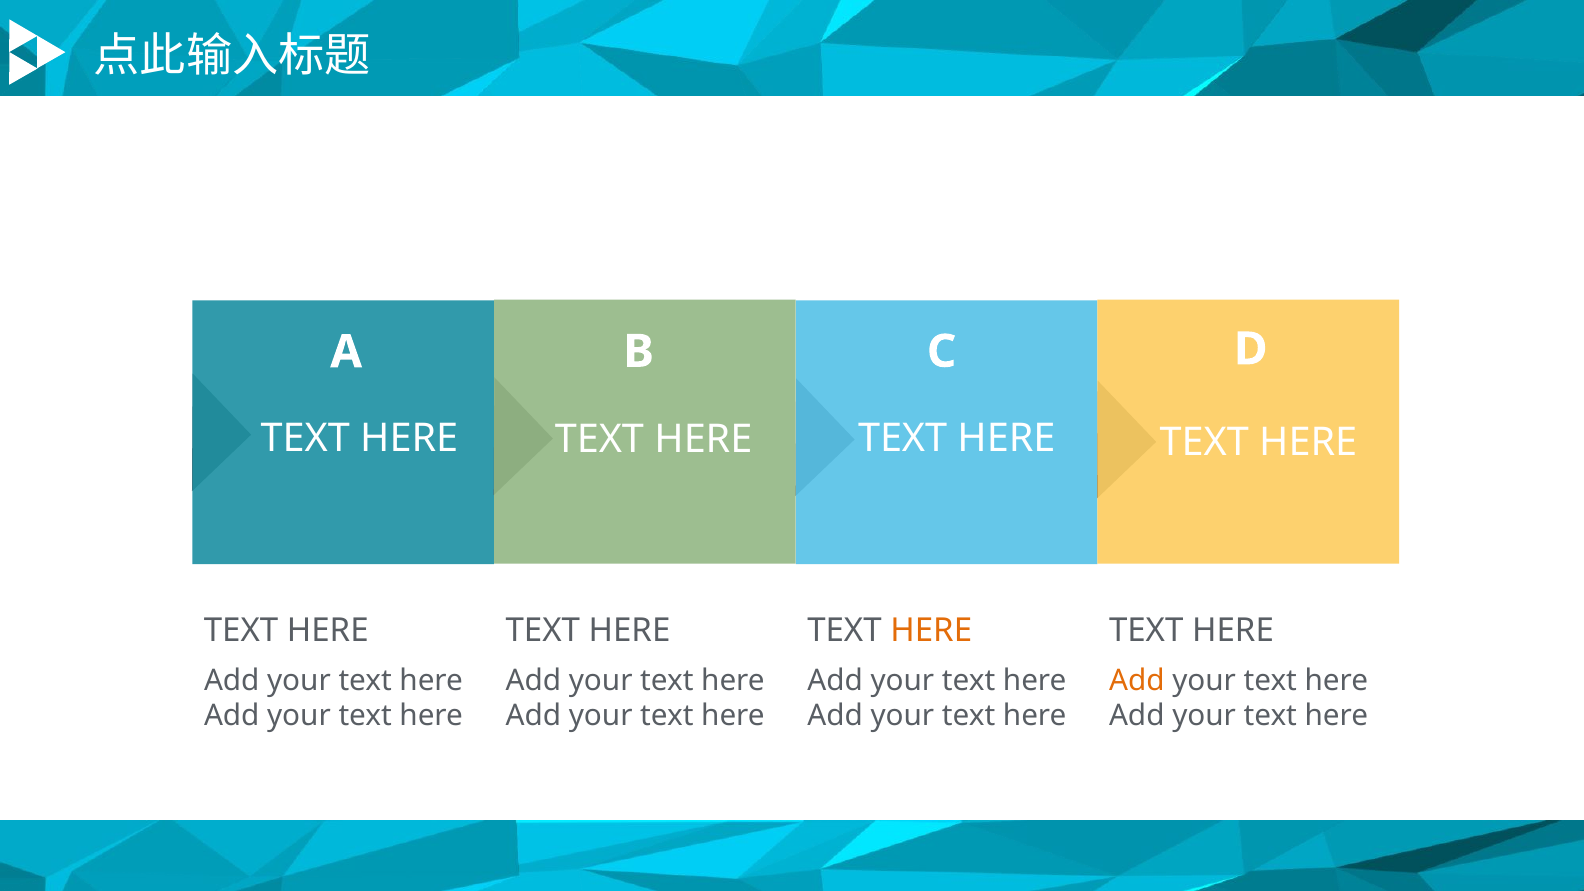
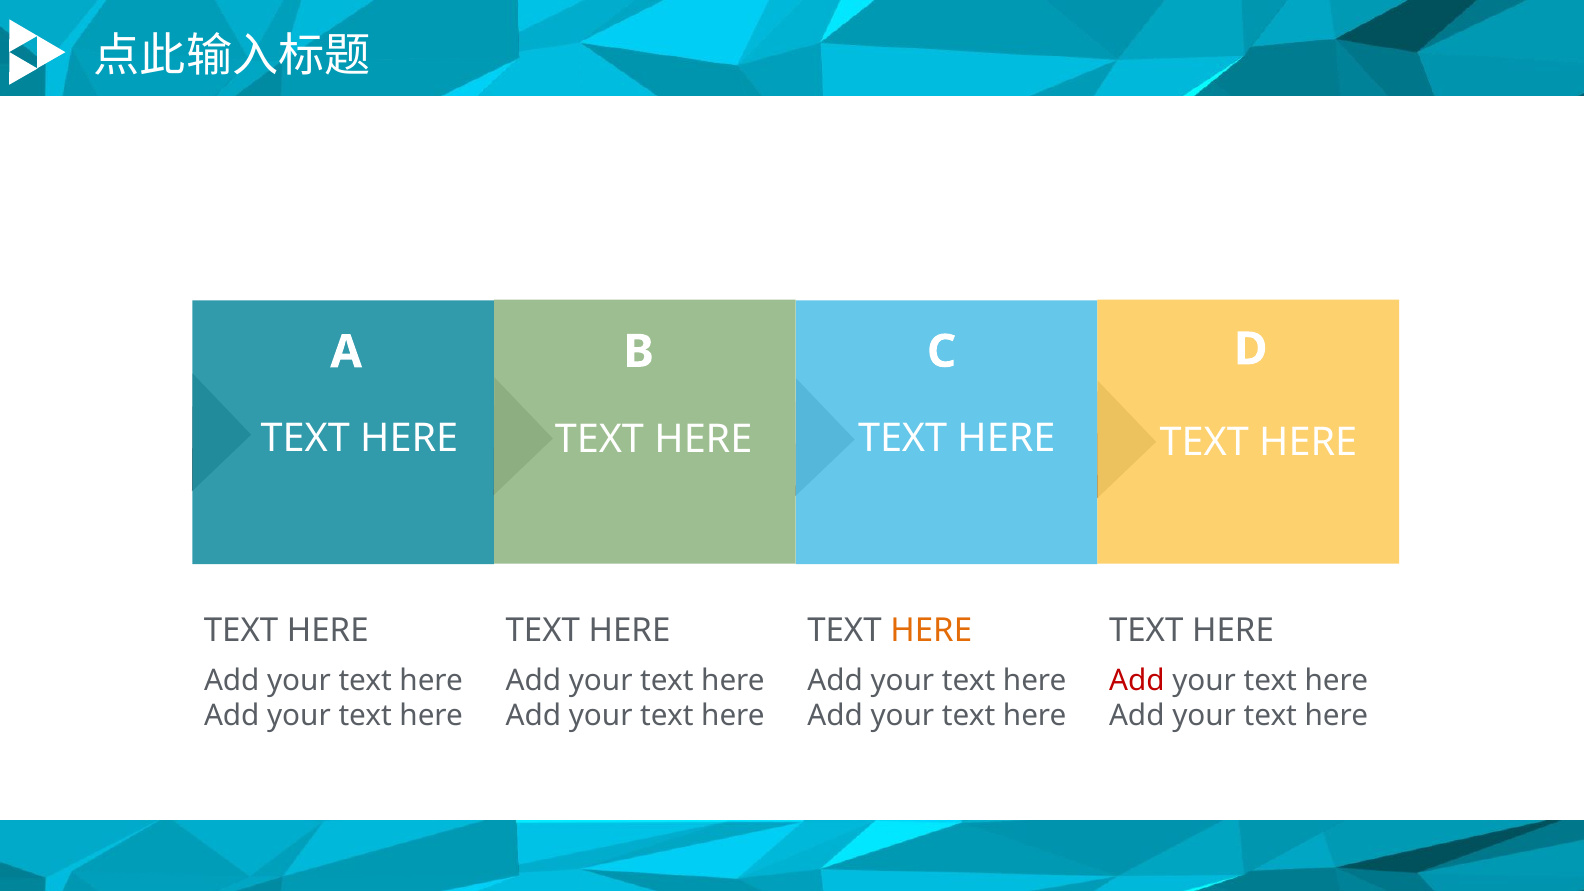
Add colour: orange -> red (1137, 680)
